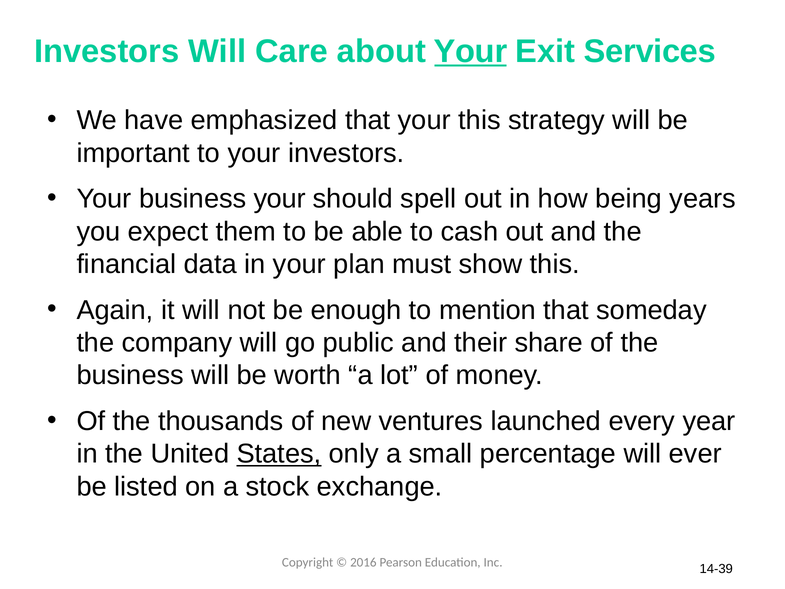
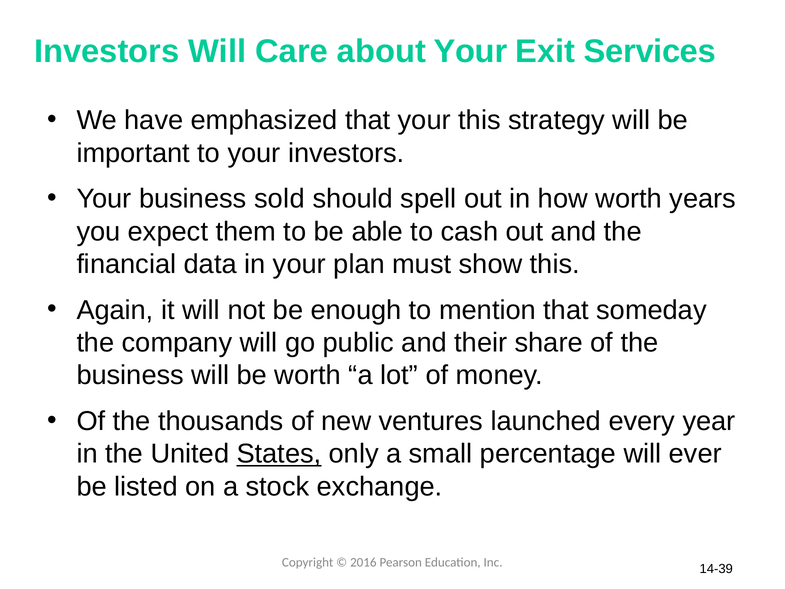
Your underline: present -> none (471, 51)
business your: your -> sold (279, 199)
how being: being -> worth (629, 199)
